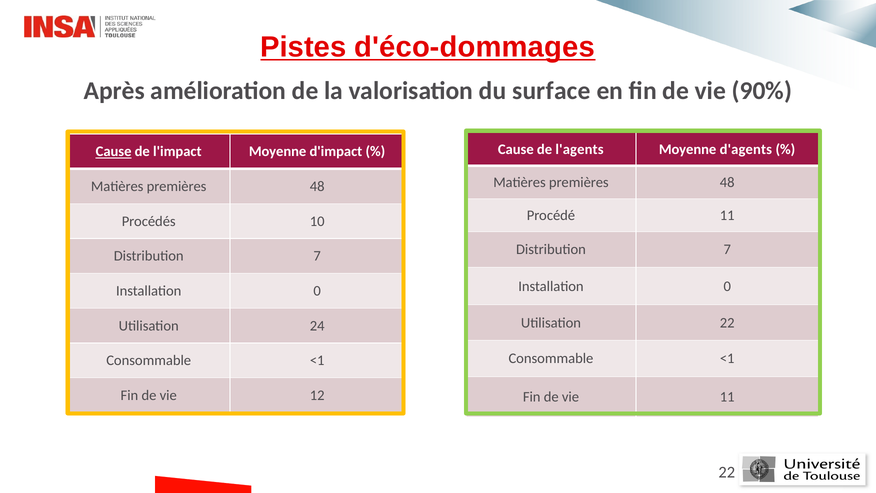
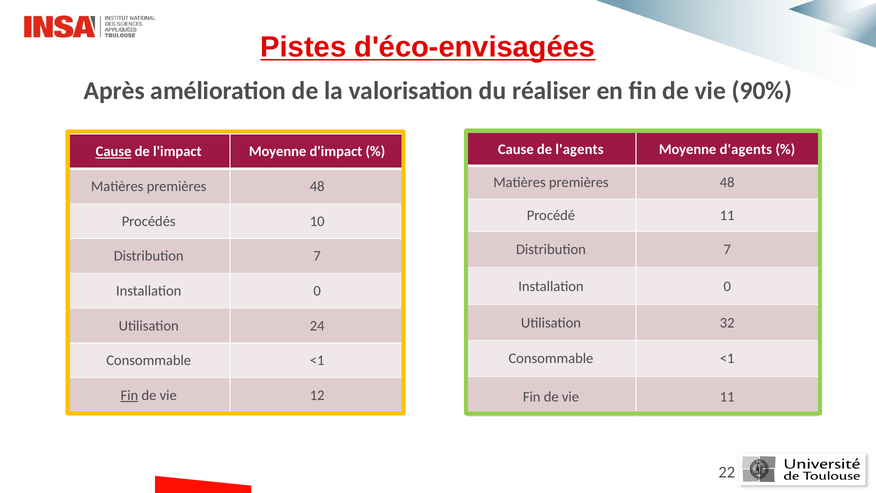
d'éco-dommages: d'éco-dommages -> d'éco-envisagées (475, 47)
surface: surface -> réaliser (551, 91)
Utilisation 22: 22 -> 32 (727, 323)
Fin underline: none -> present (129, 395)
